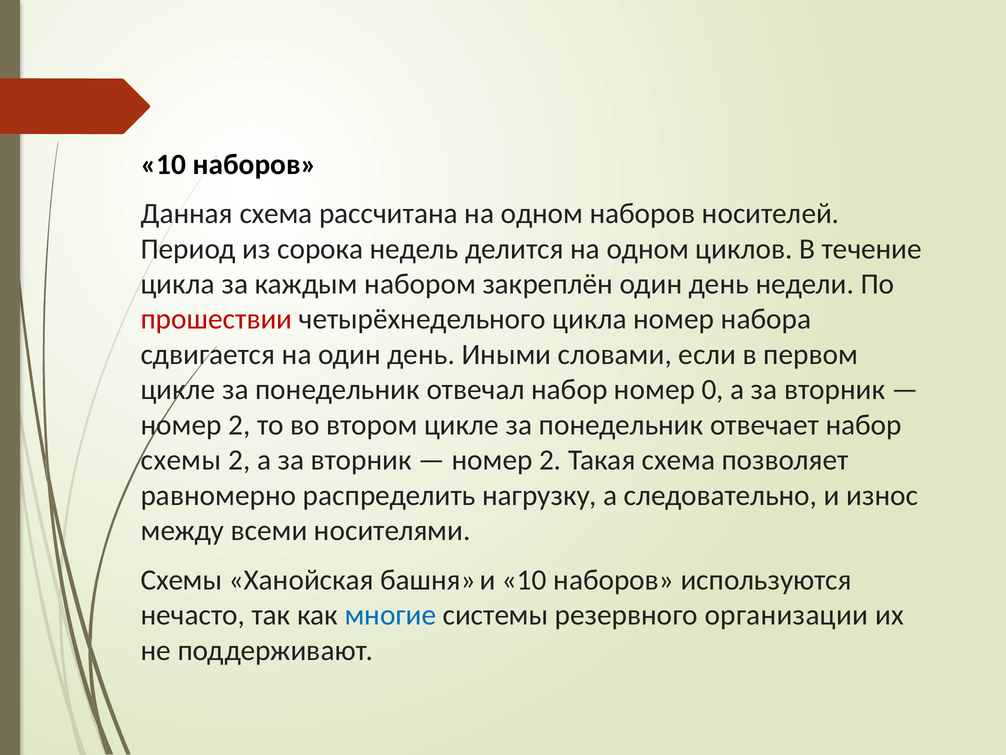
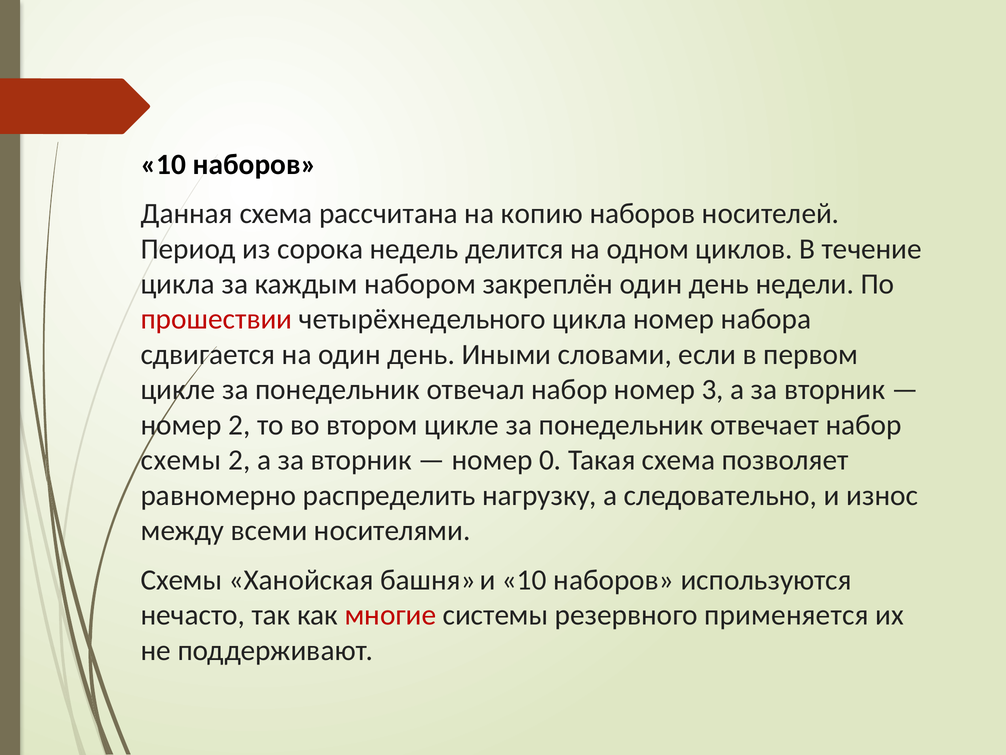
рассчитана на одном: одном -> копию (542, 213)
0: 0 -> 3 (713, 390)
2: 2 -> 0 (550, 460)
многие colour: blue -> red (390, 615)
организации: организации -> применяется (786, 615)
